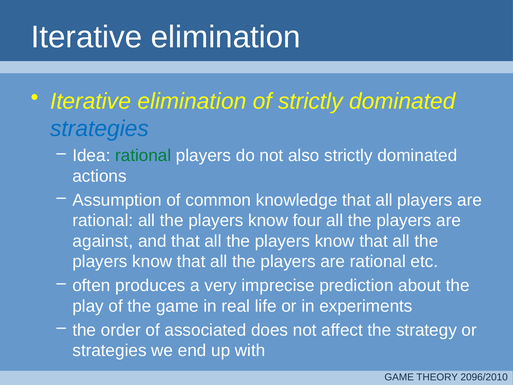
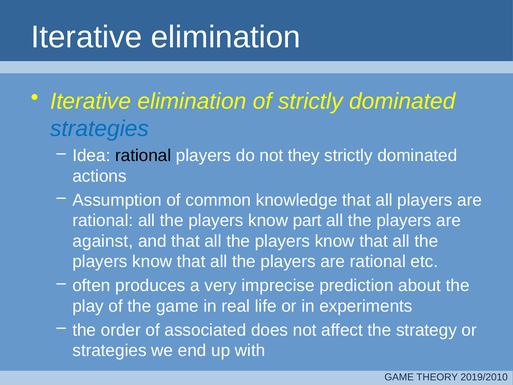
rational colour: green -> black (143, 155)
also: also -> they (304, 155)
four: four -> part (307, 220)
2096/2010: 2096/2010 -> 2019/2010 (484, 377)
